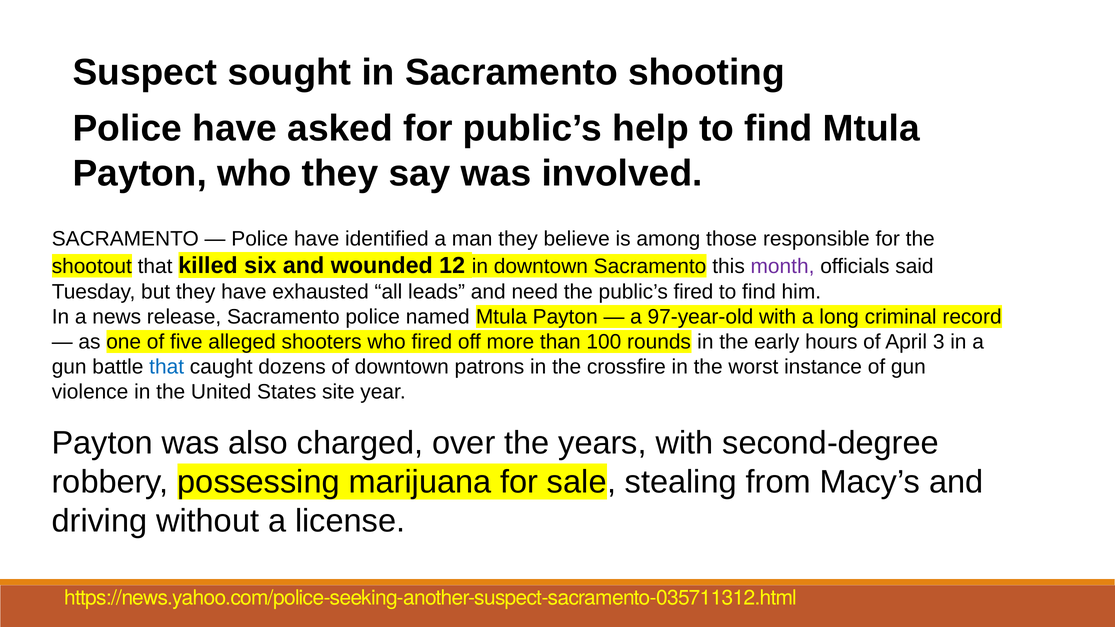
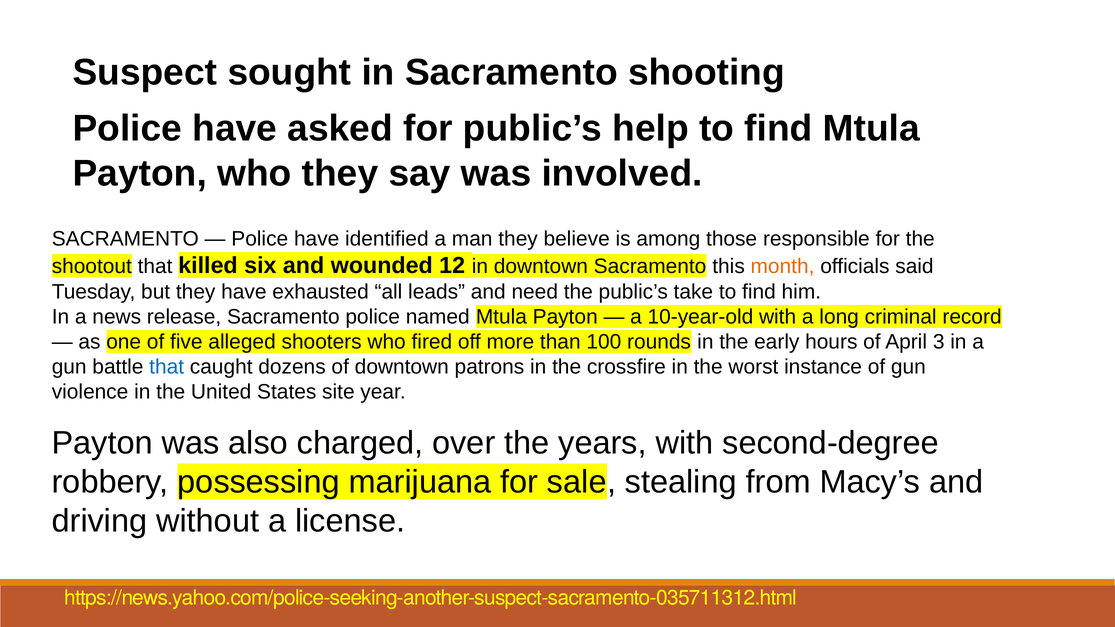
month colour: purple -> orange (782, 266)
public’s fired: fired -> take (693, 292)
97-year-old: 97-year-old -> 10-year-old (700, 317)
